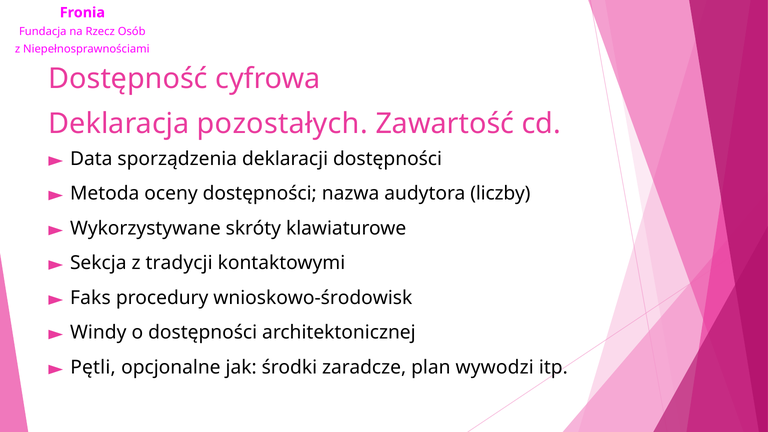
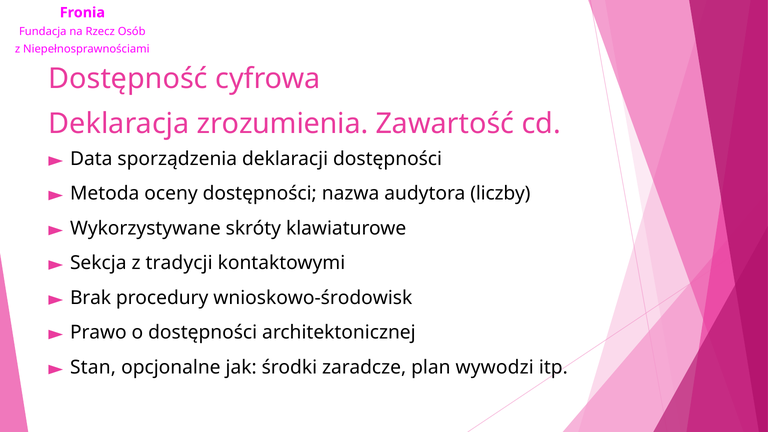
pozostałych: pozostałych -> zrozumienia (283, 124)
Faks: Faks -> Brak (91, 298)
Windy: Windy -> Prawo (98, 332)
Pętli: Pętli -> Stan (93, 367)
